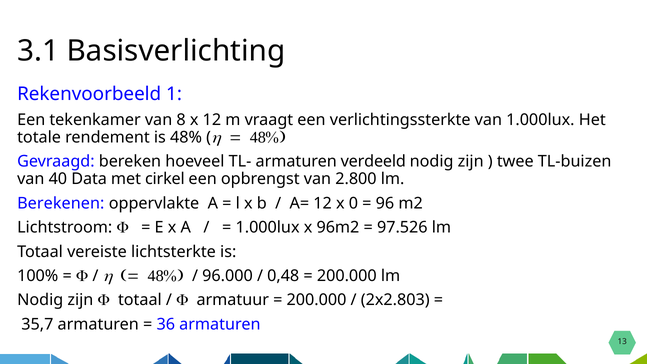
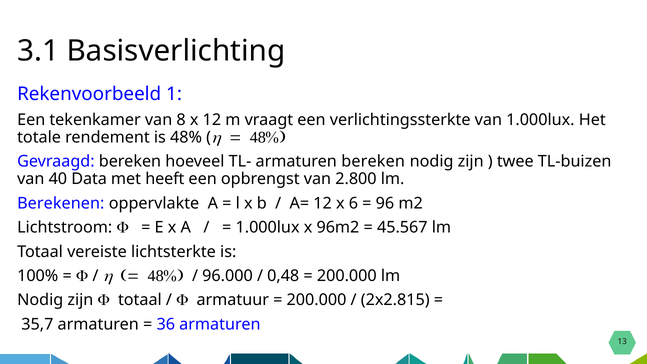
armaturen verdeeld: verdeeld -> bereken (373, 162)
cirkel: cirkel -> heeft (165, 179)
0: 0 -> 6 (353, 203)
97.526: 97.526 -> 45.567 (402, 227)
2x2.803: 2x2.803 -> 2x2.815 (395, 300)
